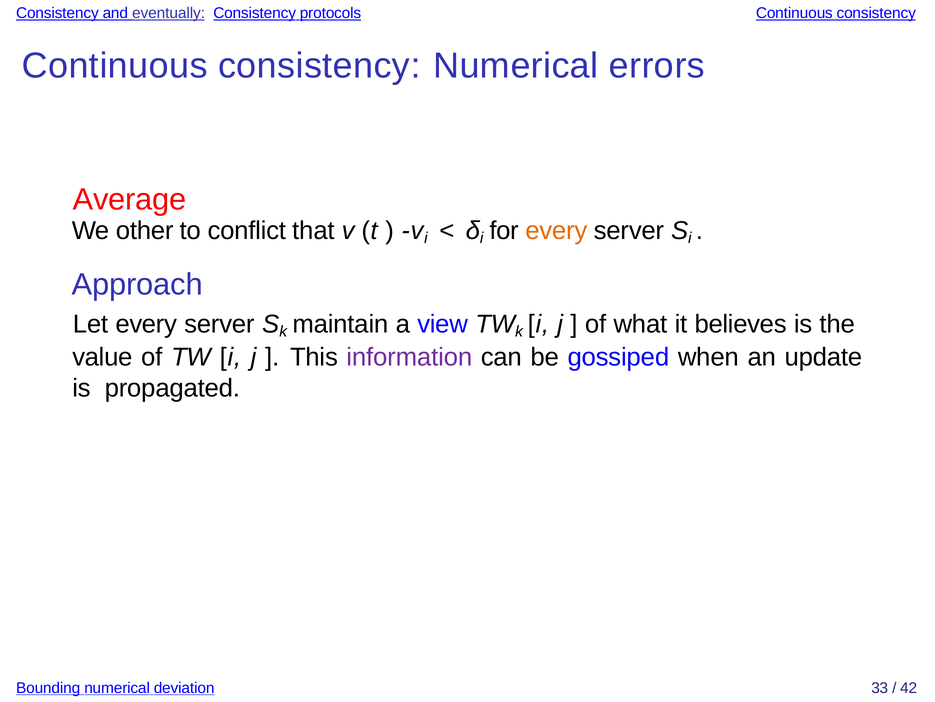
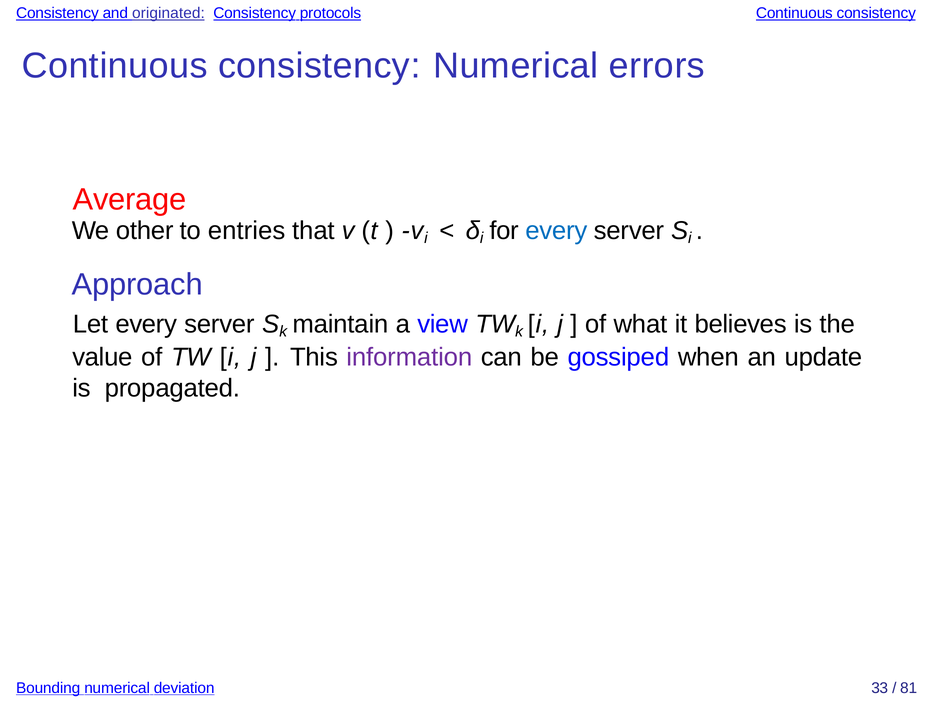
eventually: eventually -> originated (168, 13)
conflict: conflict -> entries (247, 231)
every colour: orange -> blue (556, 231)
42: 42 -> 81 (909, 688)
